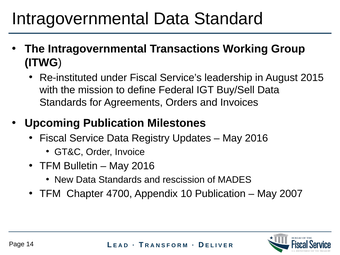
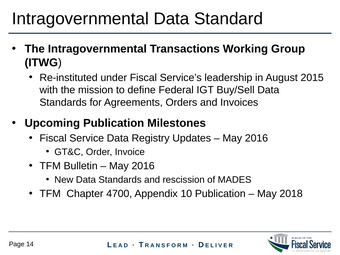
2007: 2007 -> 2018 (291, 194)
